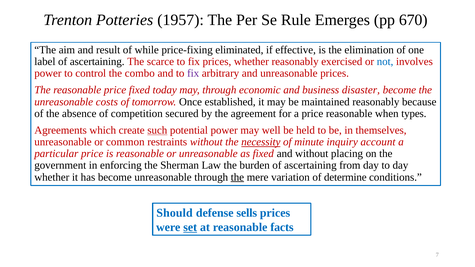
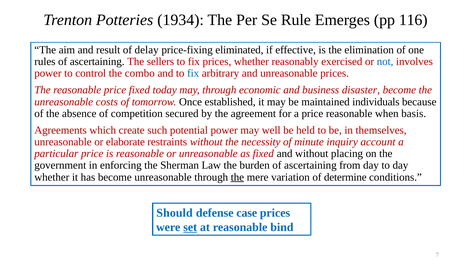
1957: 1957 -> 1934 (181, 20)
670: 670 -> 116 (413, 20)
while: while -> delay (147, 50)
label: label -> rules (45, 62)
scarce: scarce -> sellers (160, 62)
fix colour: purple -> blue (193, 73)
maintained reasonably: reasonably -> individuals (376, 102)
types: types -> basis (414, 114)
such underline: present -> none (157, 130)
common: common -> elaborate (125, 142)
necessity underline: present -> none (261, 142)
sells: sells -> case (247, 213)
facts: facts -> bind (282, 227)
